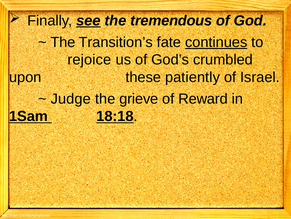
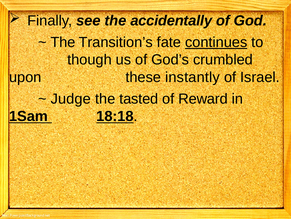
see underline: present -> none (88, 21)
tremendous: tremendous -> accidentally (171, 21)
rejoice: rejoice -> though (89, 60)
patiently: patiently -> instantly (192, 77)
grieve: grieve -> tasted (139, 98)
